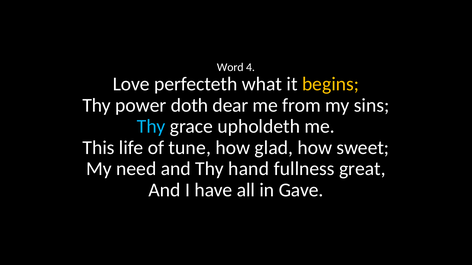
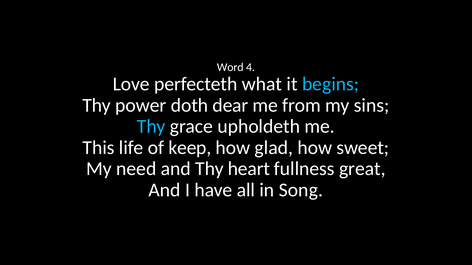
begins colour: yellow -> light blue (331, 84)
tune: tune -> keep (190, 148)
hand: hand -> heart (249, 169)
Gave: Gave -> Song (301, 190)
